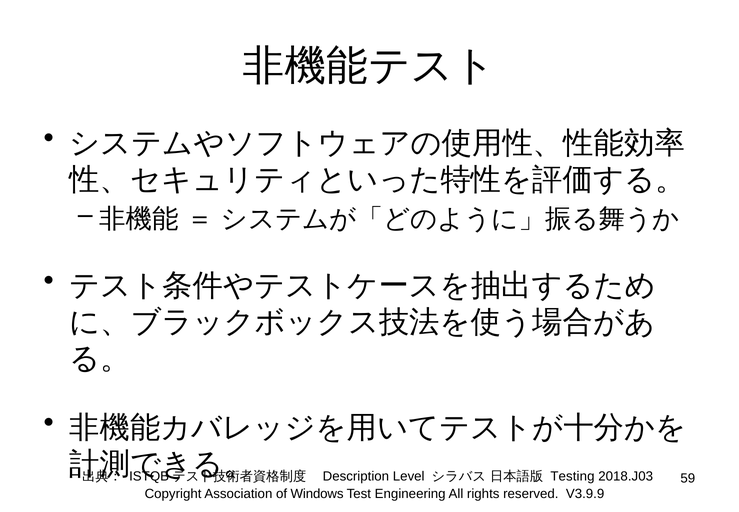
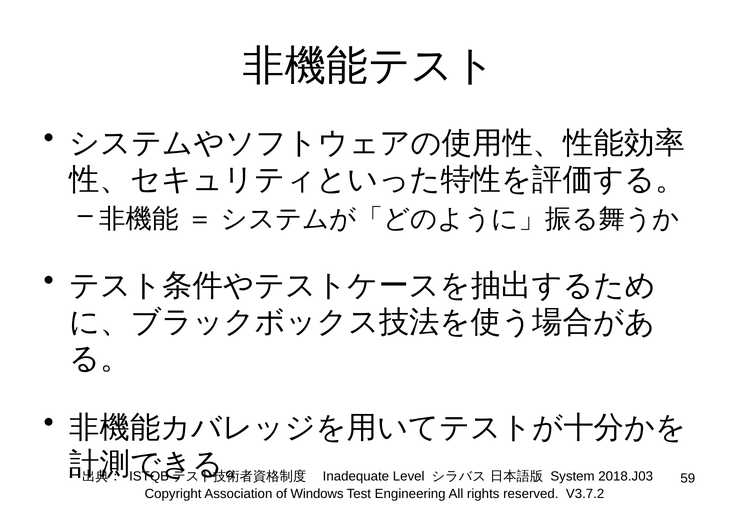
Description: Description -> Inadequate (356, 476)
Testing: Testing -> System (573, 476)
V3.9.9: V3.9.9 -> V3.7.2 (585, 494)
